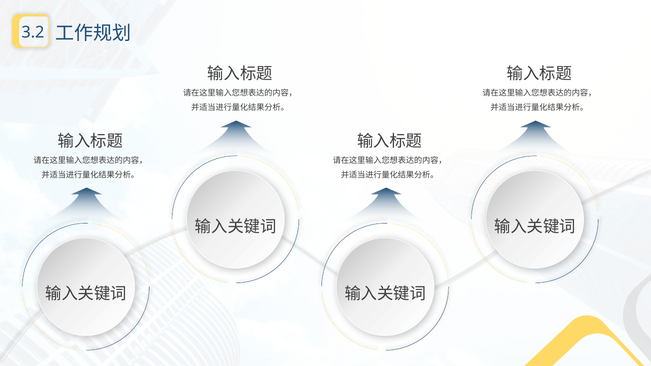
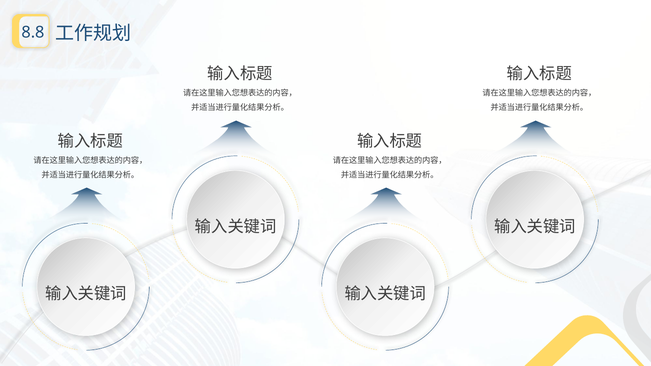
3.2: 3.2 -> 8.8 (33, 32)
